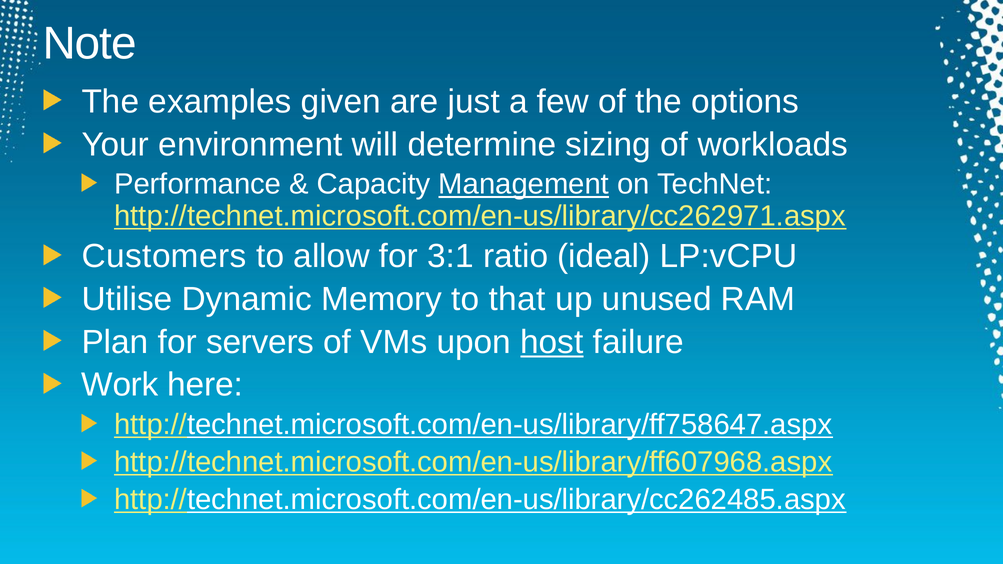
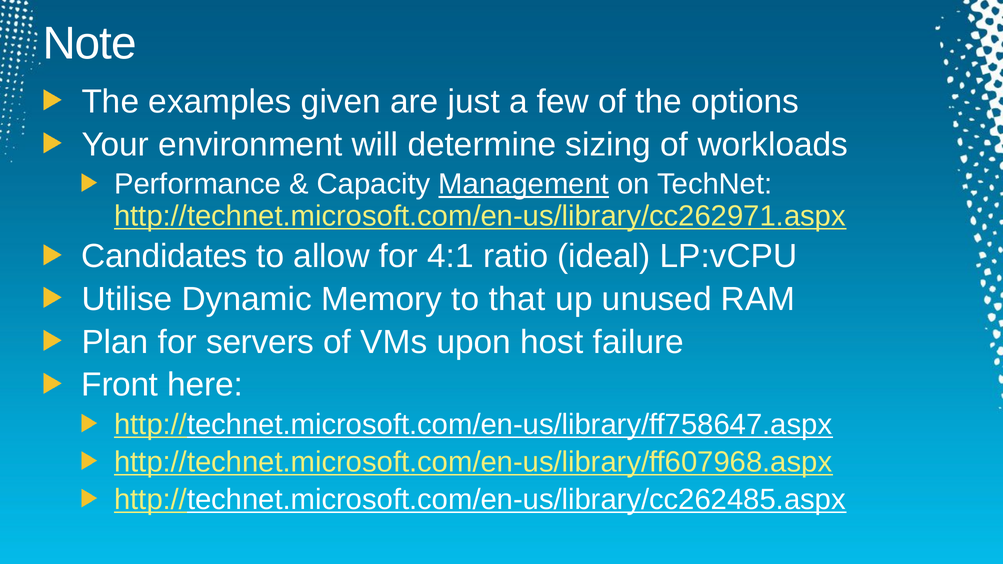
Customers: Customers -> Candidates (164, 257)
3:1: 3:1 -> 4:1 (450, 257)
host underline: present -> none (552, 342)
Work: Work -> Front (120, 385)
